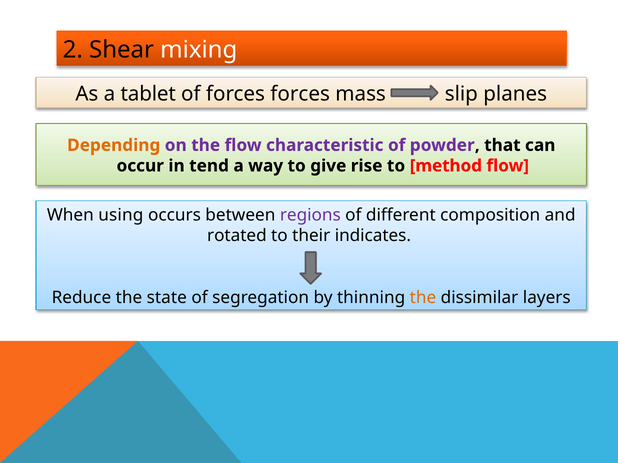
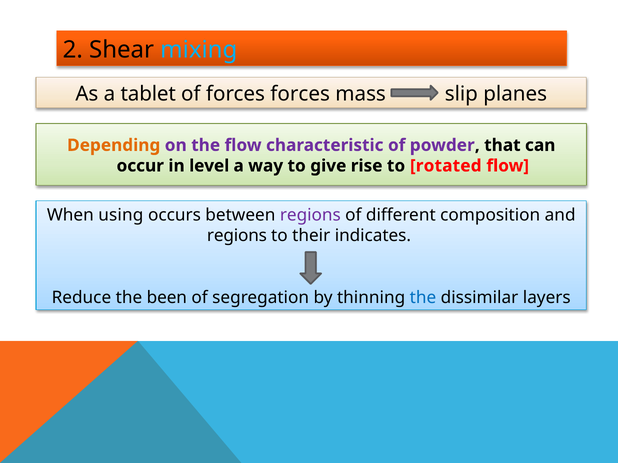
mixing colour: white -> light blue (199, 50)
tend: tend -> level (209, 166)
method: method -> rotated (446, 166)
rotated: rotated -> regions (237, 236)
state: state -> been (167, 298)
the colour: orange -> blue (423, 298)
